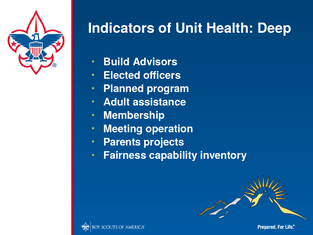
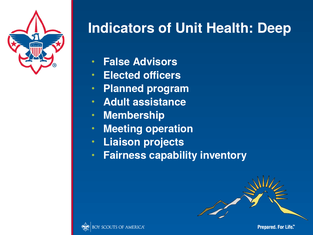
Build: Build -> False (117, 62)
Parents: Parents -> Liaison (122, 142)
